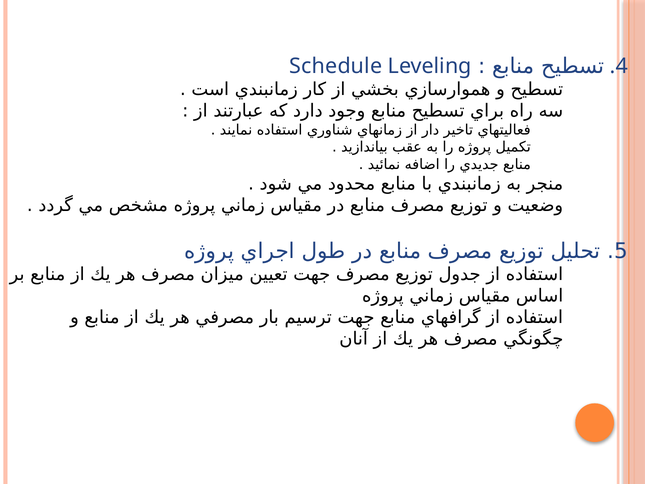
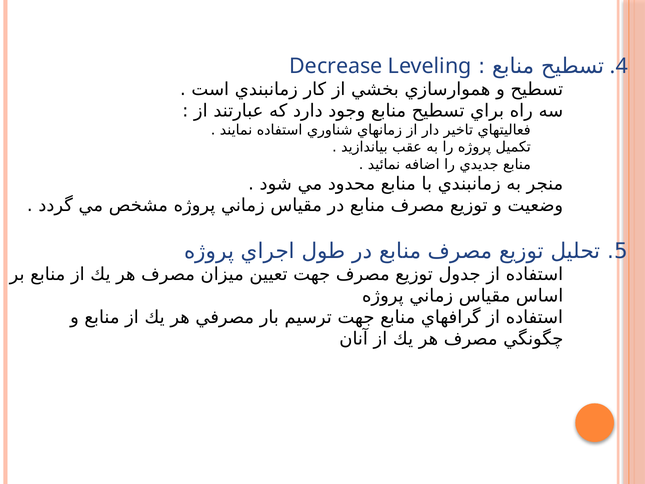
Schedule: Schedule -> Decrease (336, 66)
